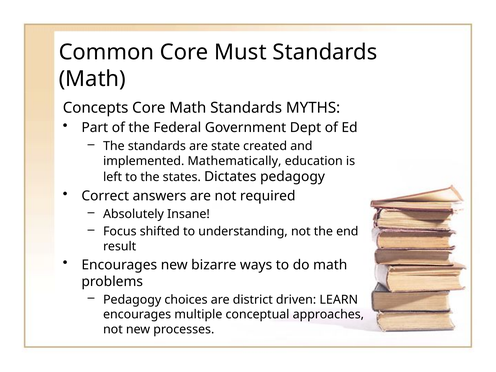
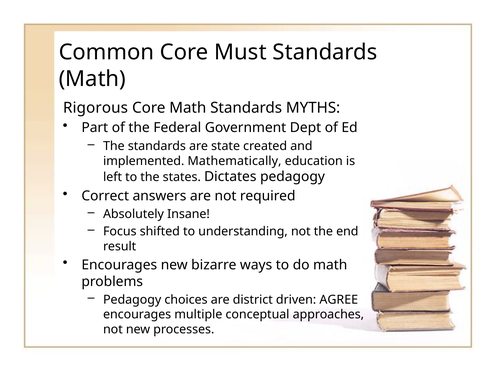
Concepts: Concepts -> Rigorous (95, 108)
LEARN: LEARN -> AGREE (339, 300)
